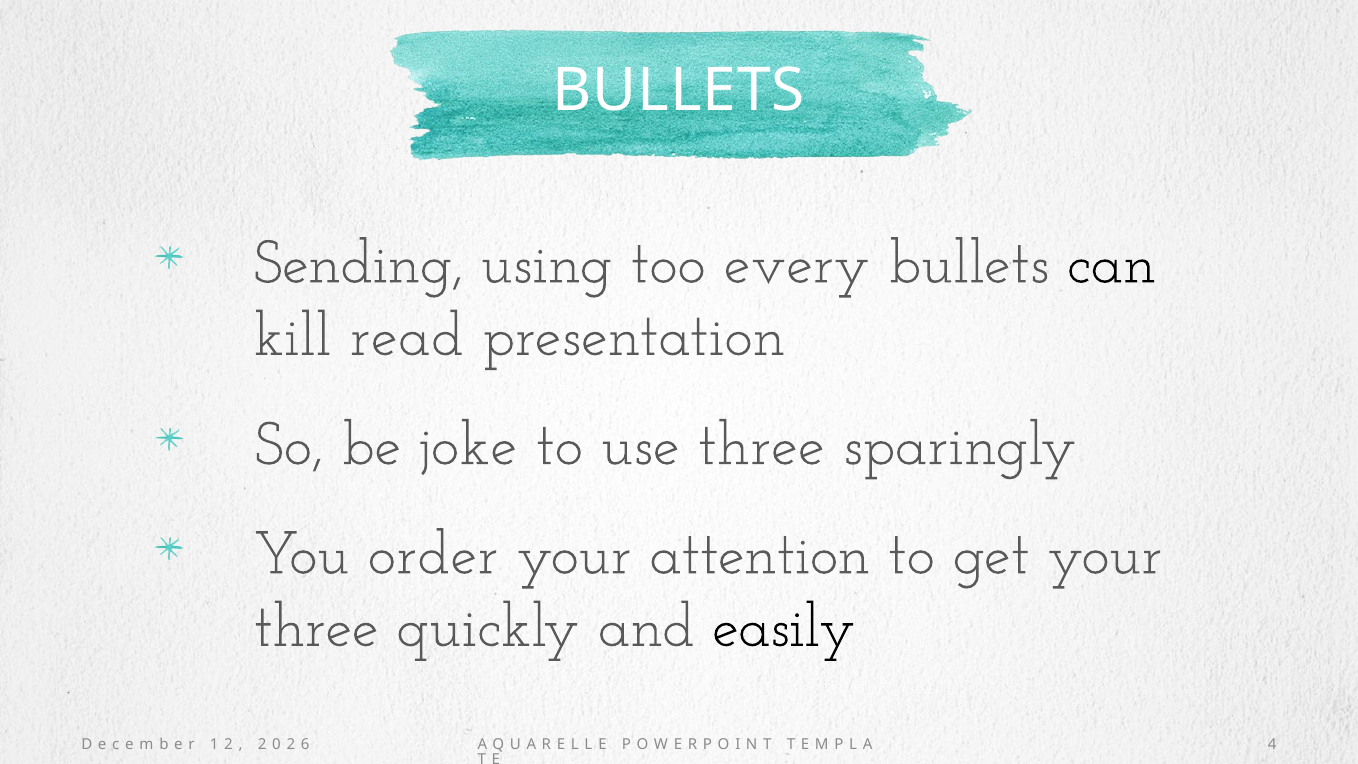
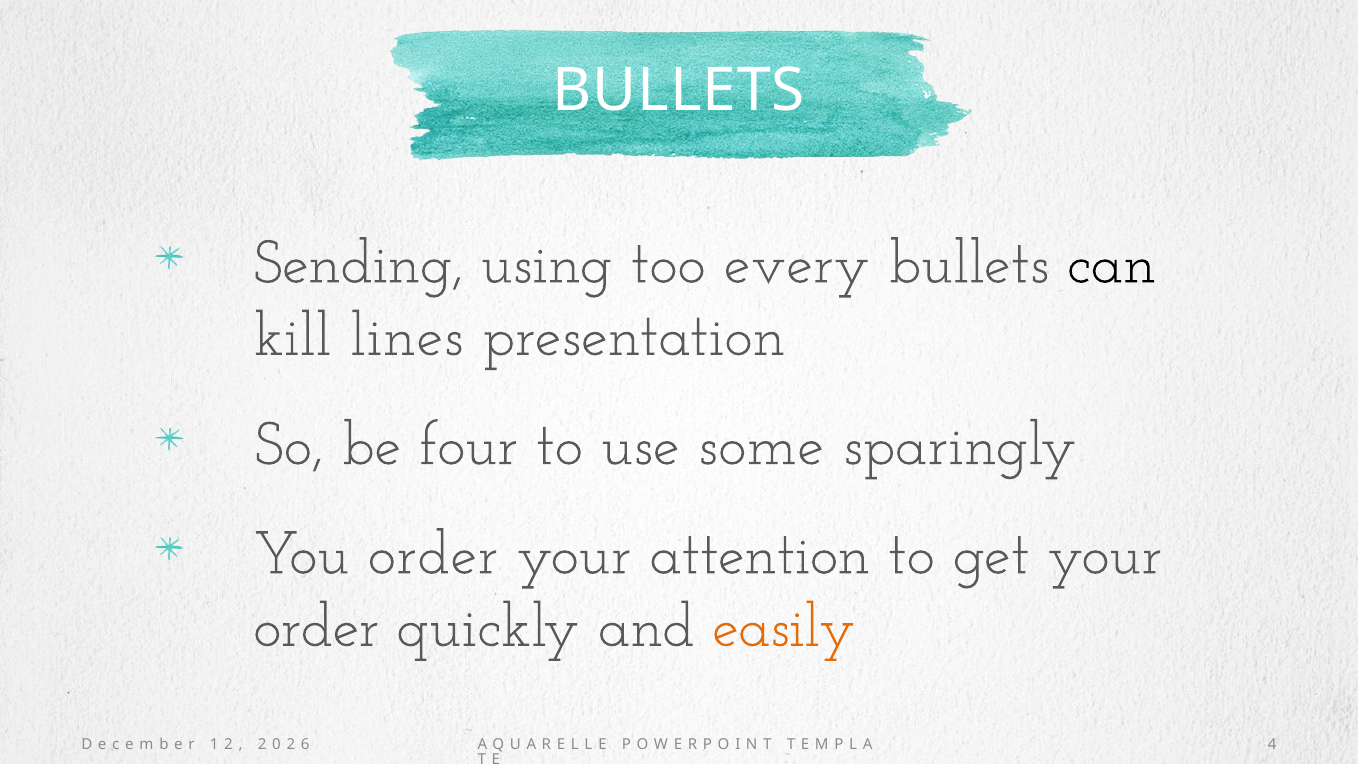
read: read -> lines (407, 335)
joke: joke -> four (469, 444)
use three: three -> some (761, 444)
three: three -> order (316, 626)
easily colour: black -> orange (784, 626)
